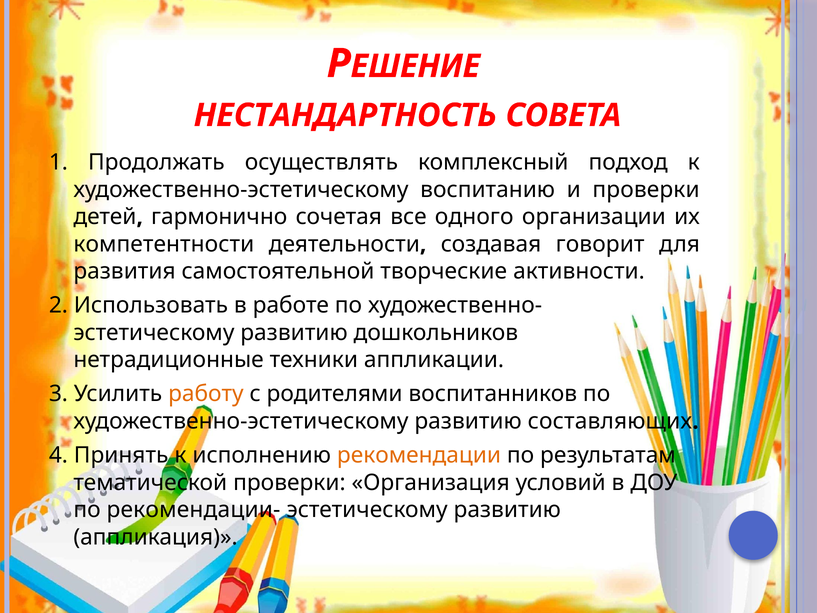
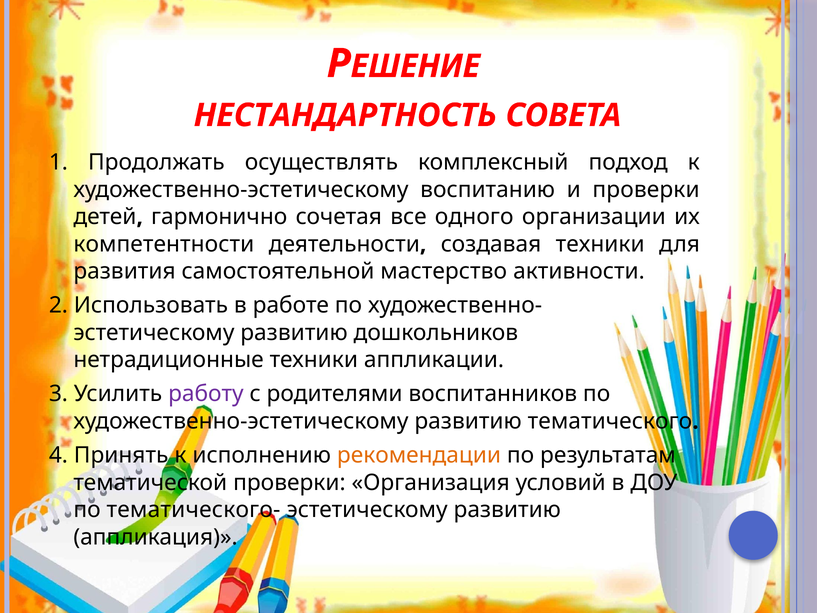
создавая говорит: говорит -> техники (600, 244)
творческие: творческие -> мастерство (444, 271)
работу colour: orange -> purple (206, 394)
составляющих: составляющих -> тематического (610, 421)
рекомендации-: рекомендации- -> тематического- (193, 510)
